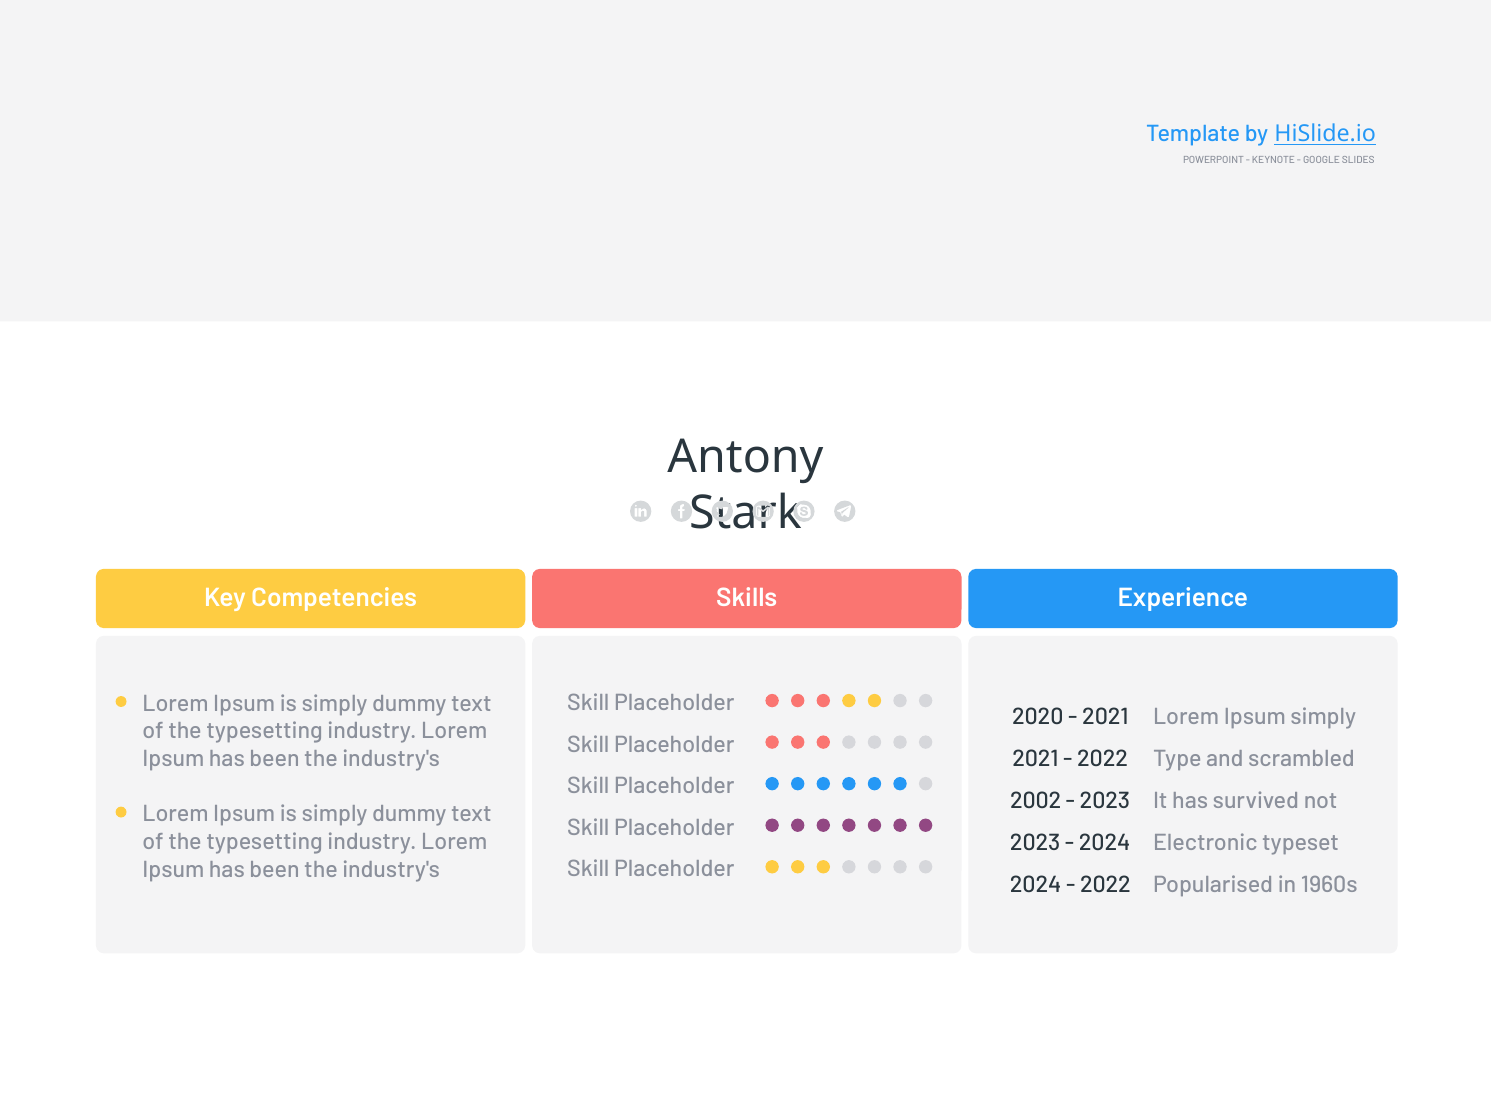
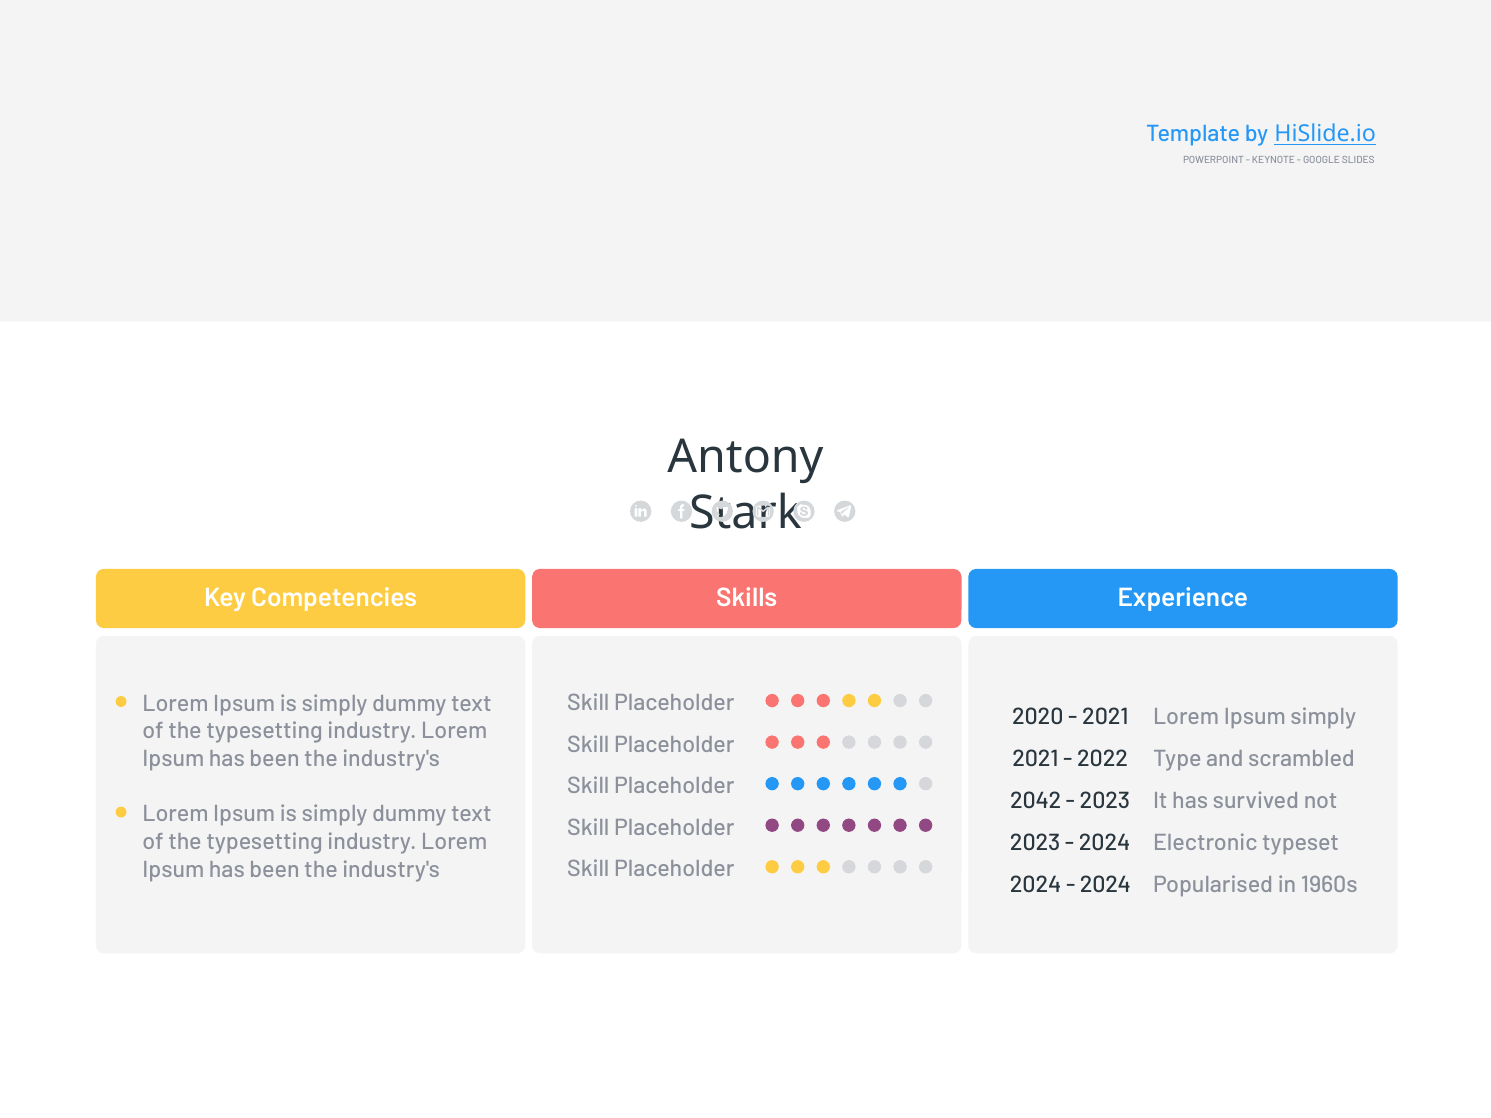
2002: 2002 -> 2042 (1036, 801)
2022: 2022 -> 2024 (1105, 885)
